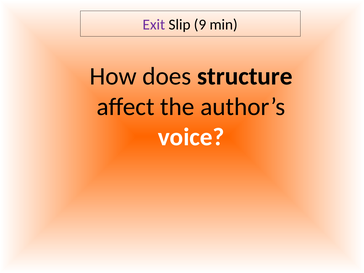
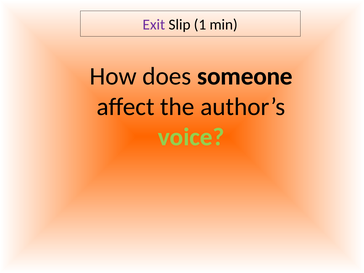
9: 9 -> 1 (200, 25)
structure: structure -> someone (245, 76)
voice colour: white -> light green (191, 137)
